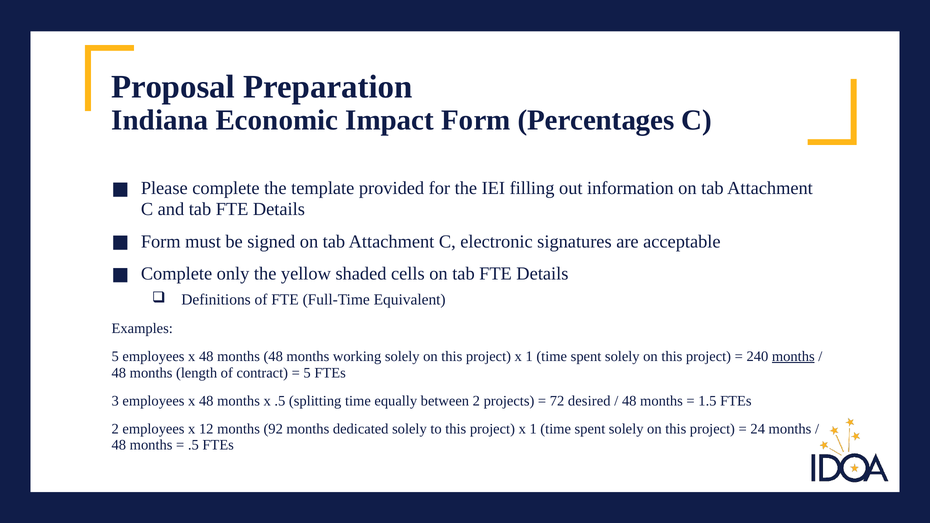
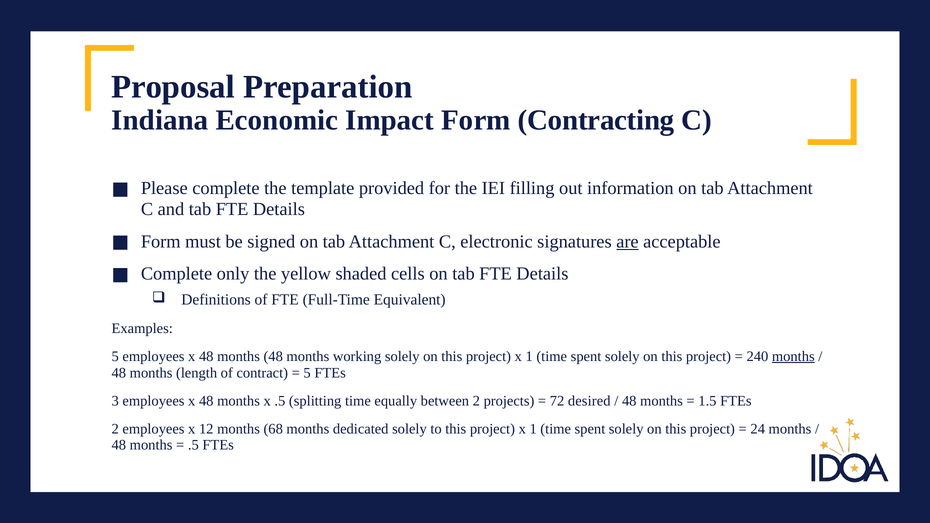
Percentages: Percentages -> Contracting (596, 120)
are underline: none -> present (627, 242)
92: 92 -> 68 (273, 429)
